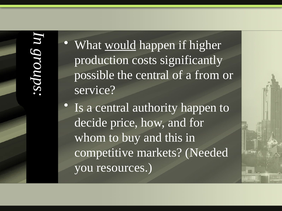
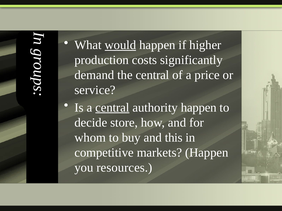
possible: possible -> demand (94, 75)
from: from -> price (207, 75)
central underline: none -> present (112, 108)
price: price -> store (124, 123)
markets Needed: Needed -> Happen (207, 153)
